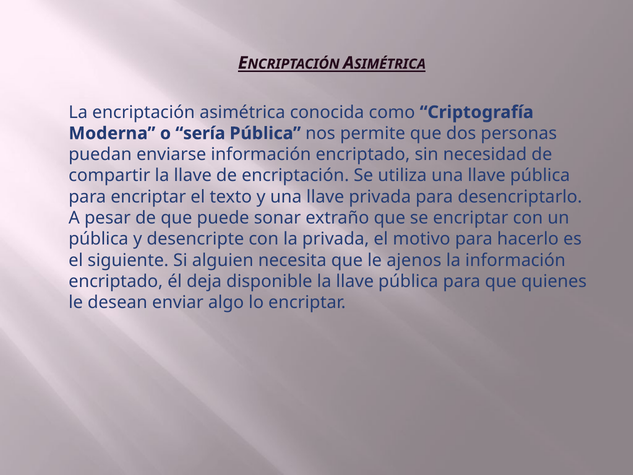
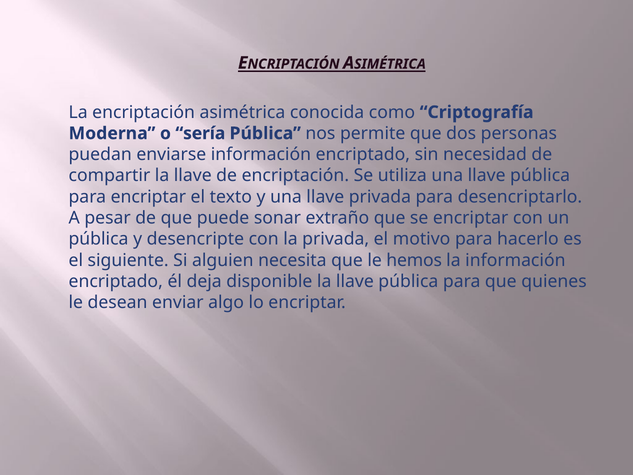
ajenos: ajenos -> hemos (414, 260)
